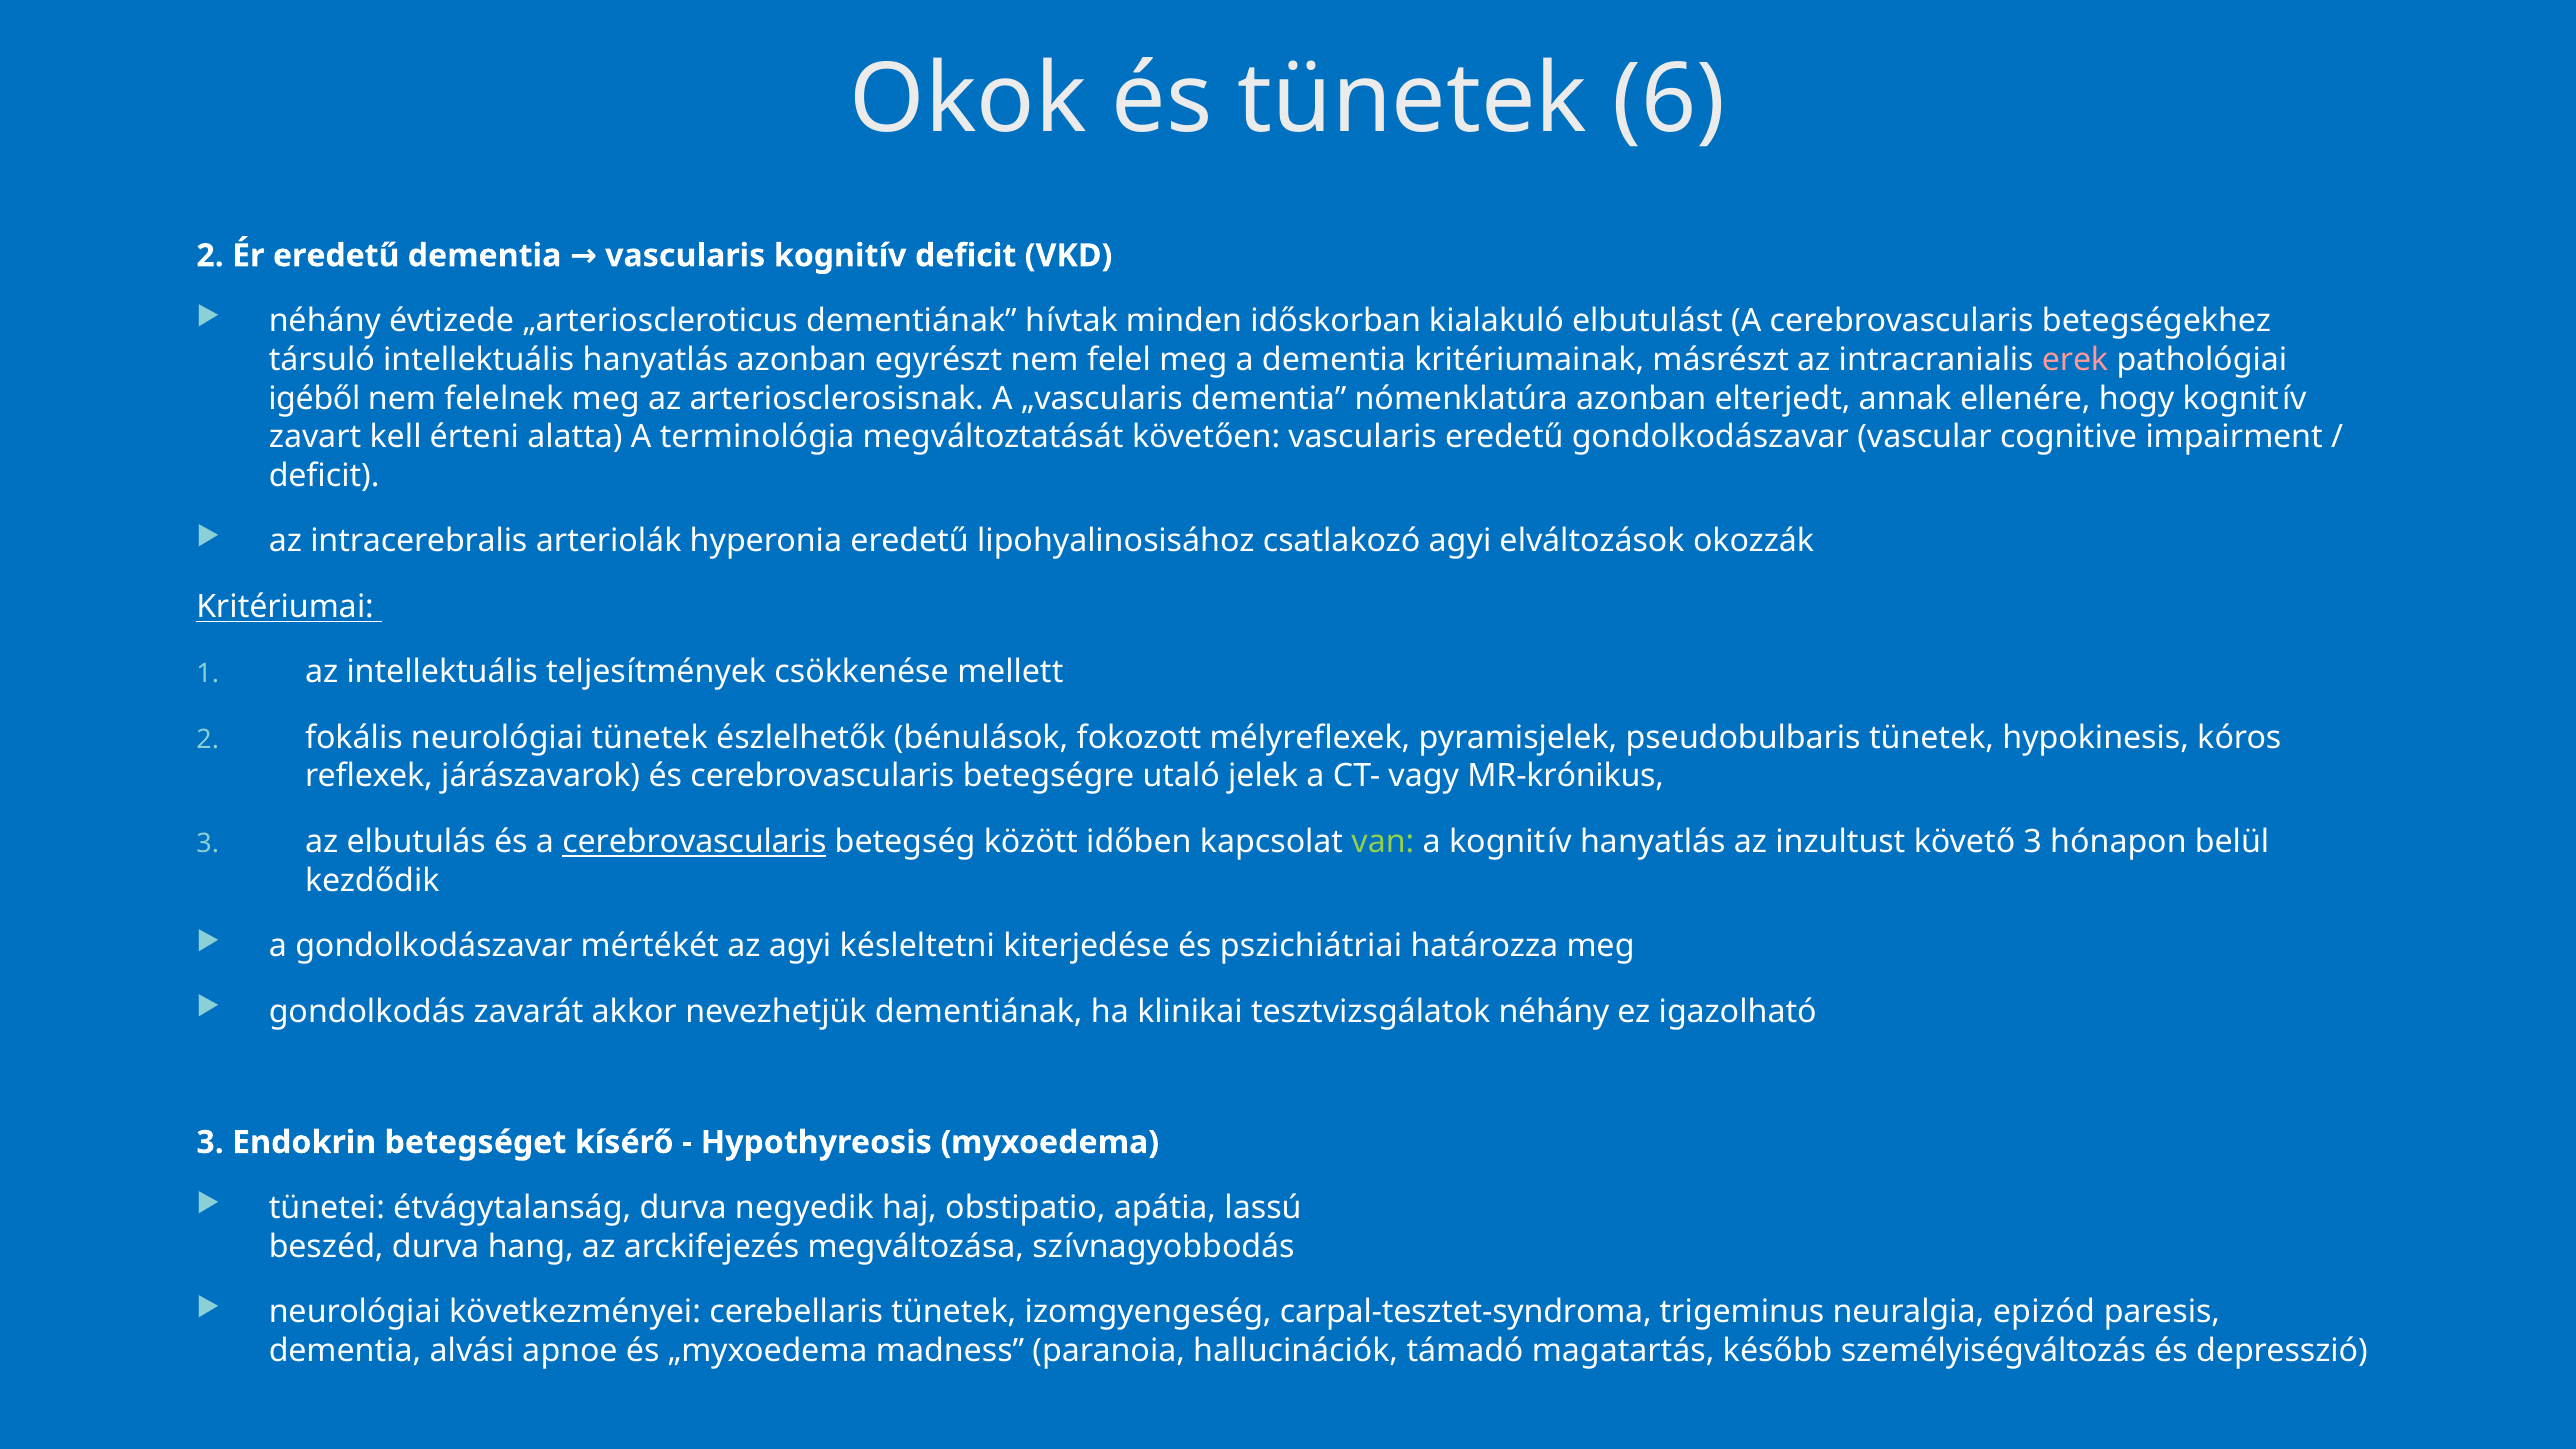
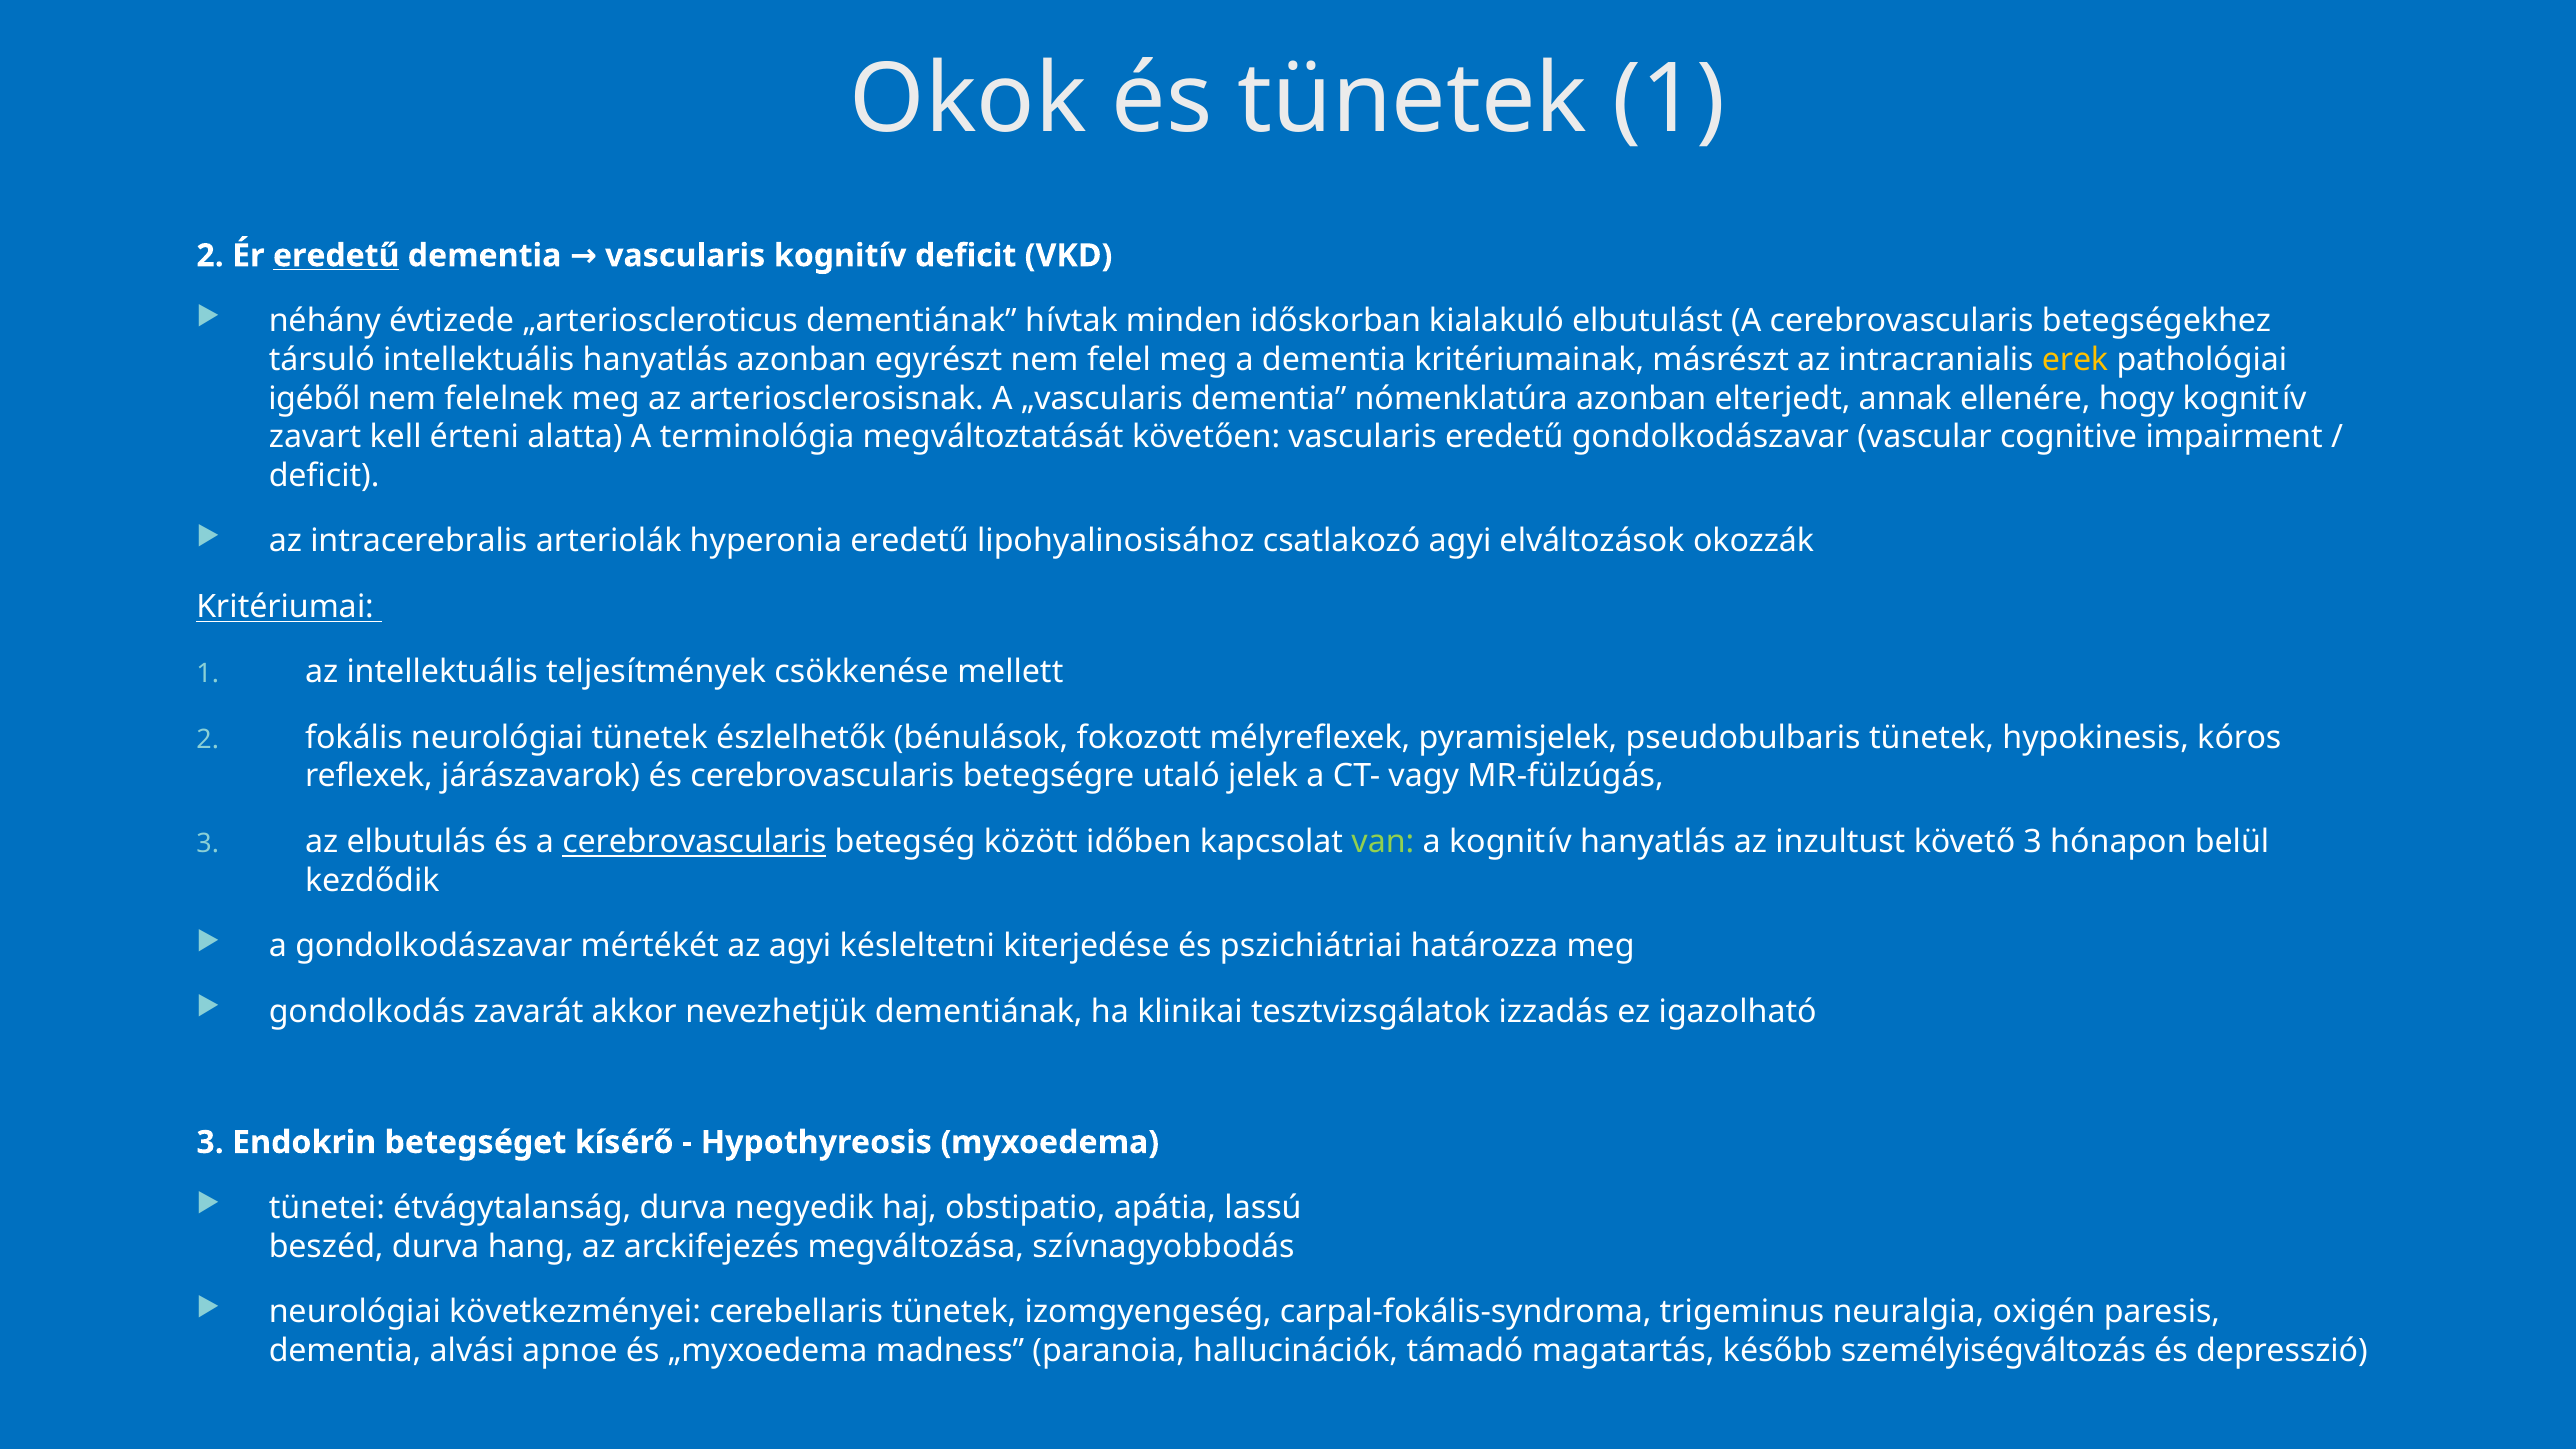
tünetek 6: 6 -> 1 (1669, 100)
eredetű underline: none -> present (336, 256)
erek colour: pink -> yellow (2075, 360)
MR-krónikus: MR-krónikus -> MR-fülzúgás (1566, 776)
tesztvizsgálatok néhány: néhány -> izzadás (1554, 1011)
carpal-tesztet-syndroma: carpal-tesztet-syndroma -> carpal-fokális-syndroma (1466, 1312)
epizód: epizód -> oxigén (2044, 1312)
